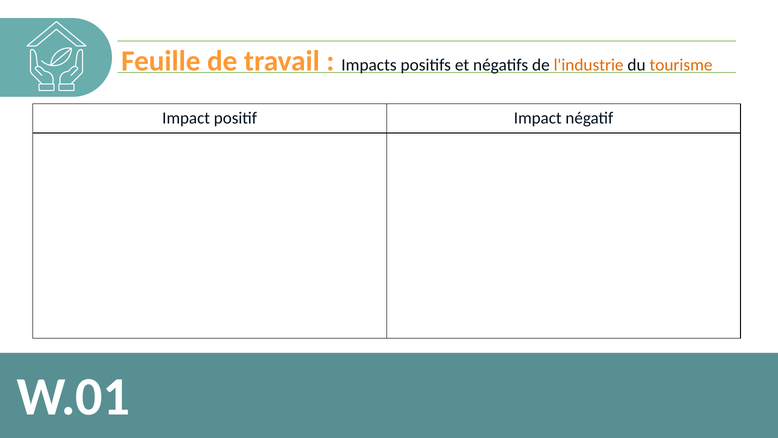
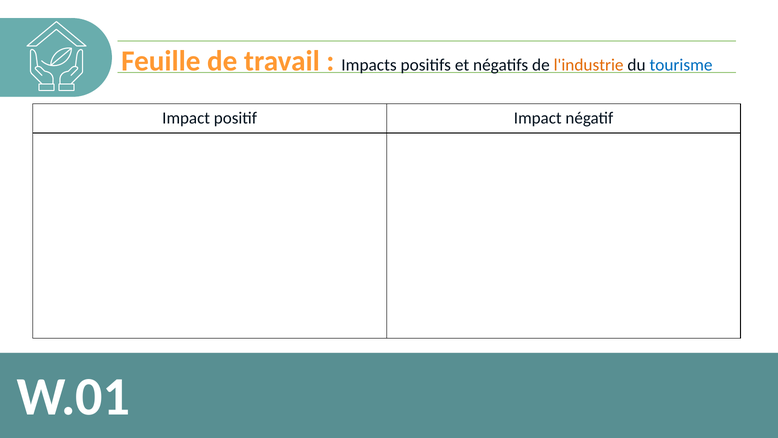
tourisme colour: orange -> blue (681, 65)
